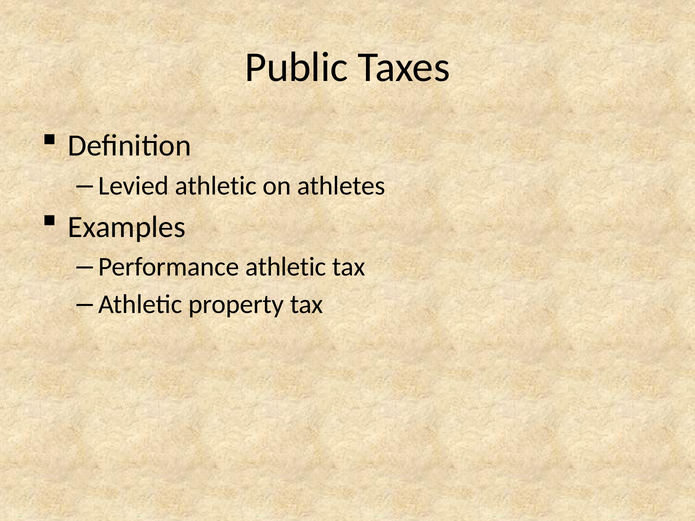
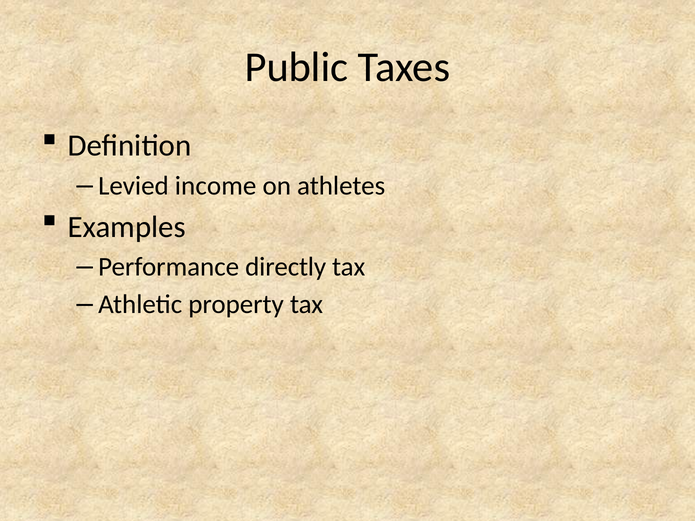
Levied athletic: athletic -> income (216, 186)
Performance athletic: athletic -> directly (286, 267)
